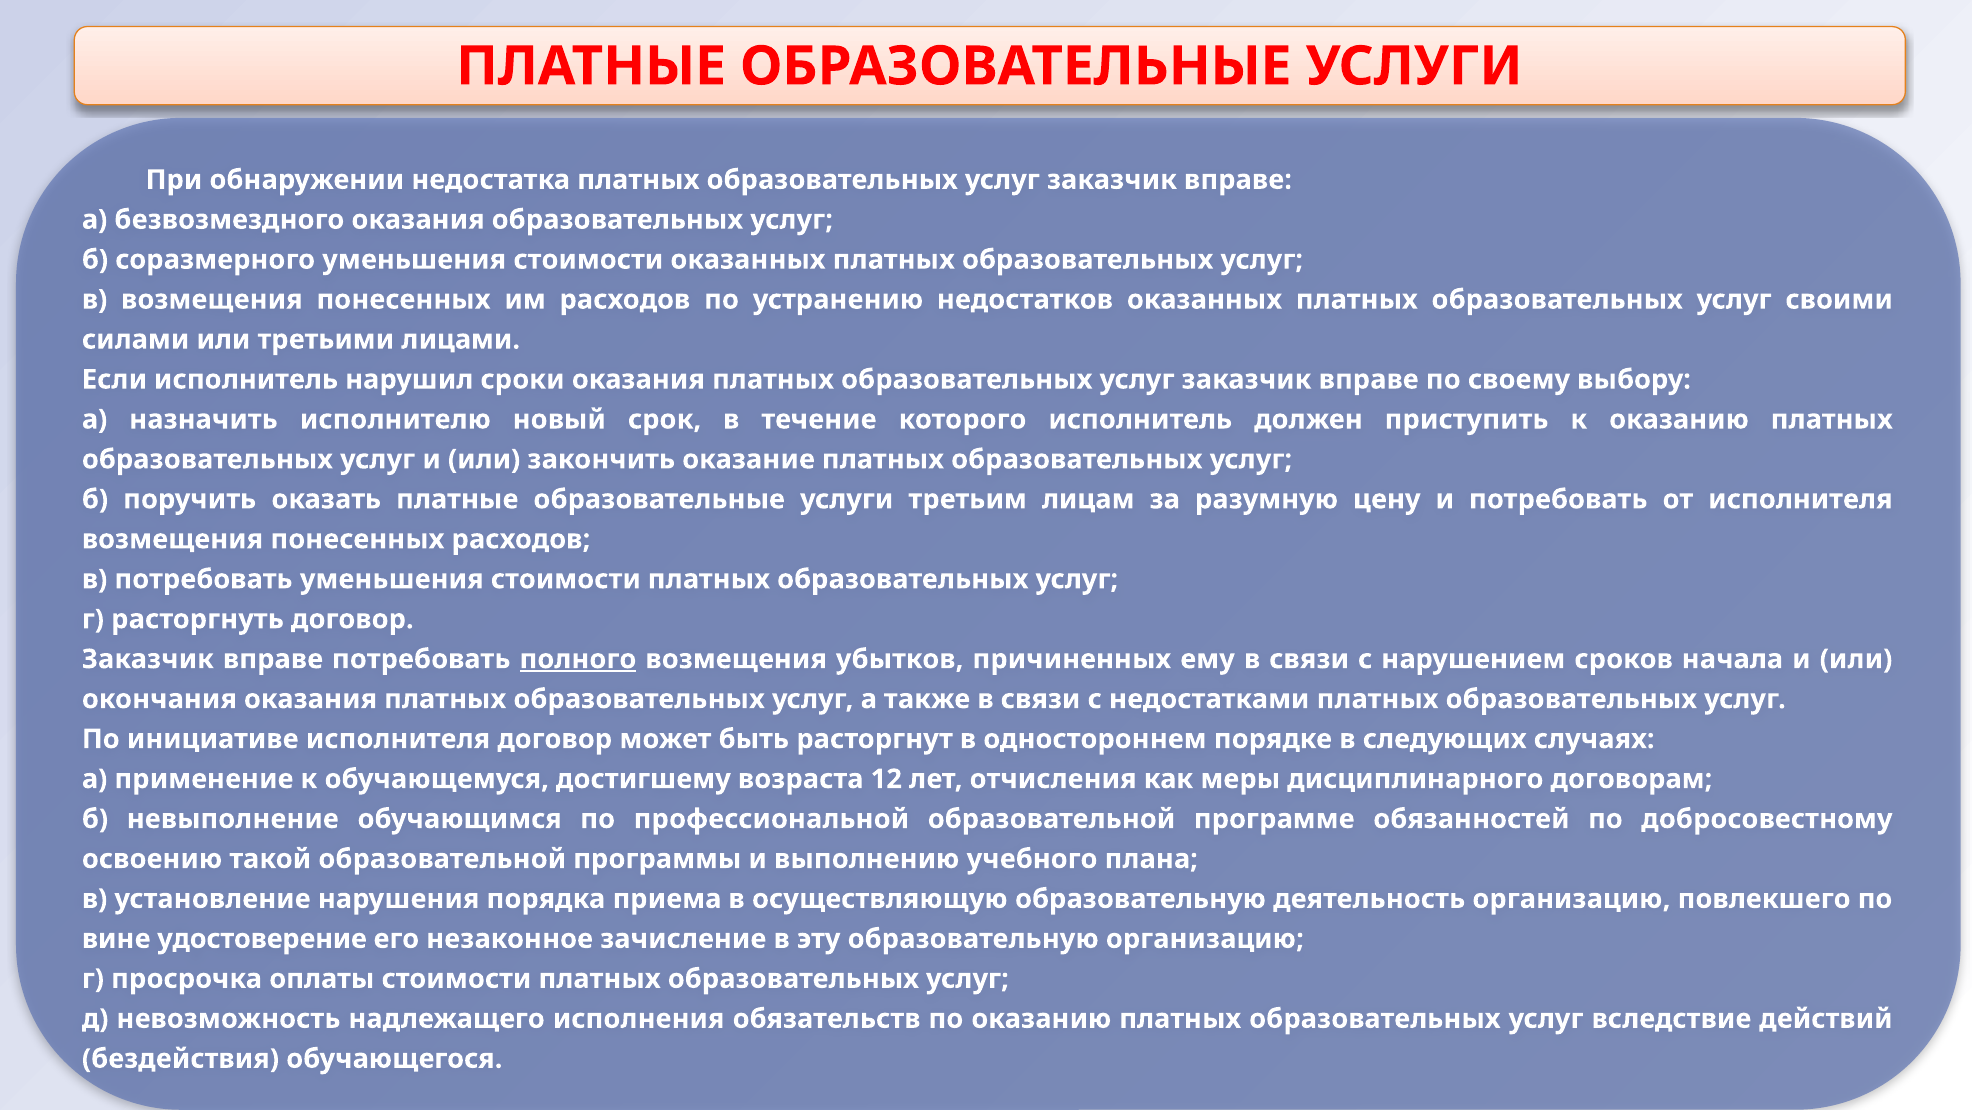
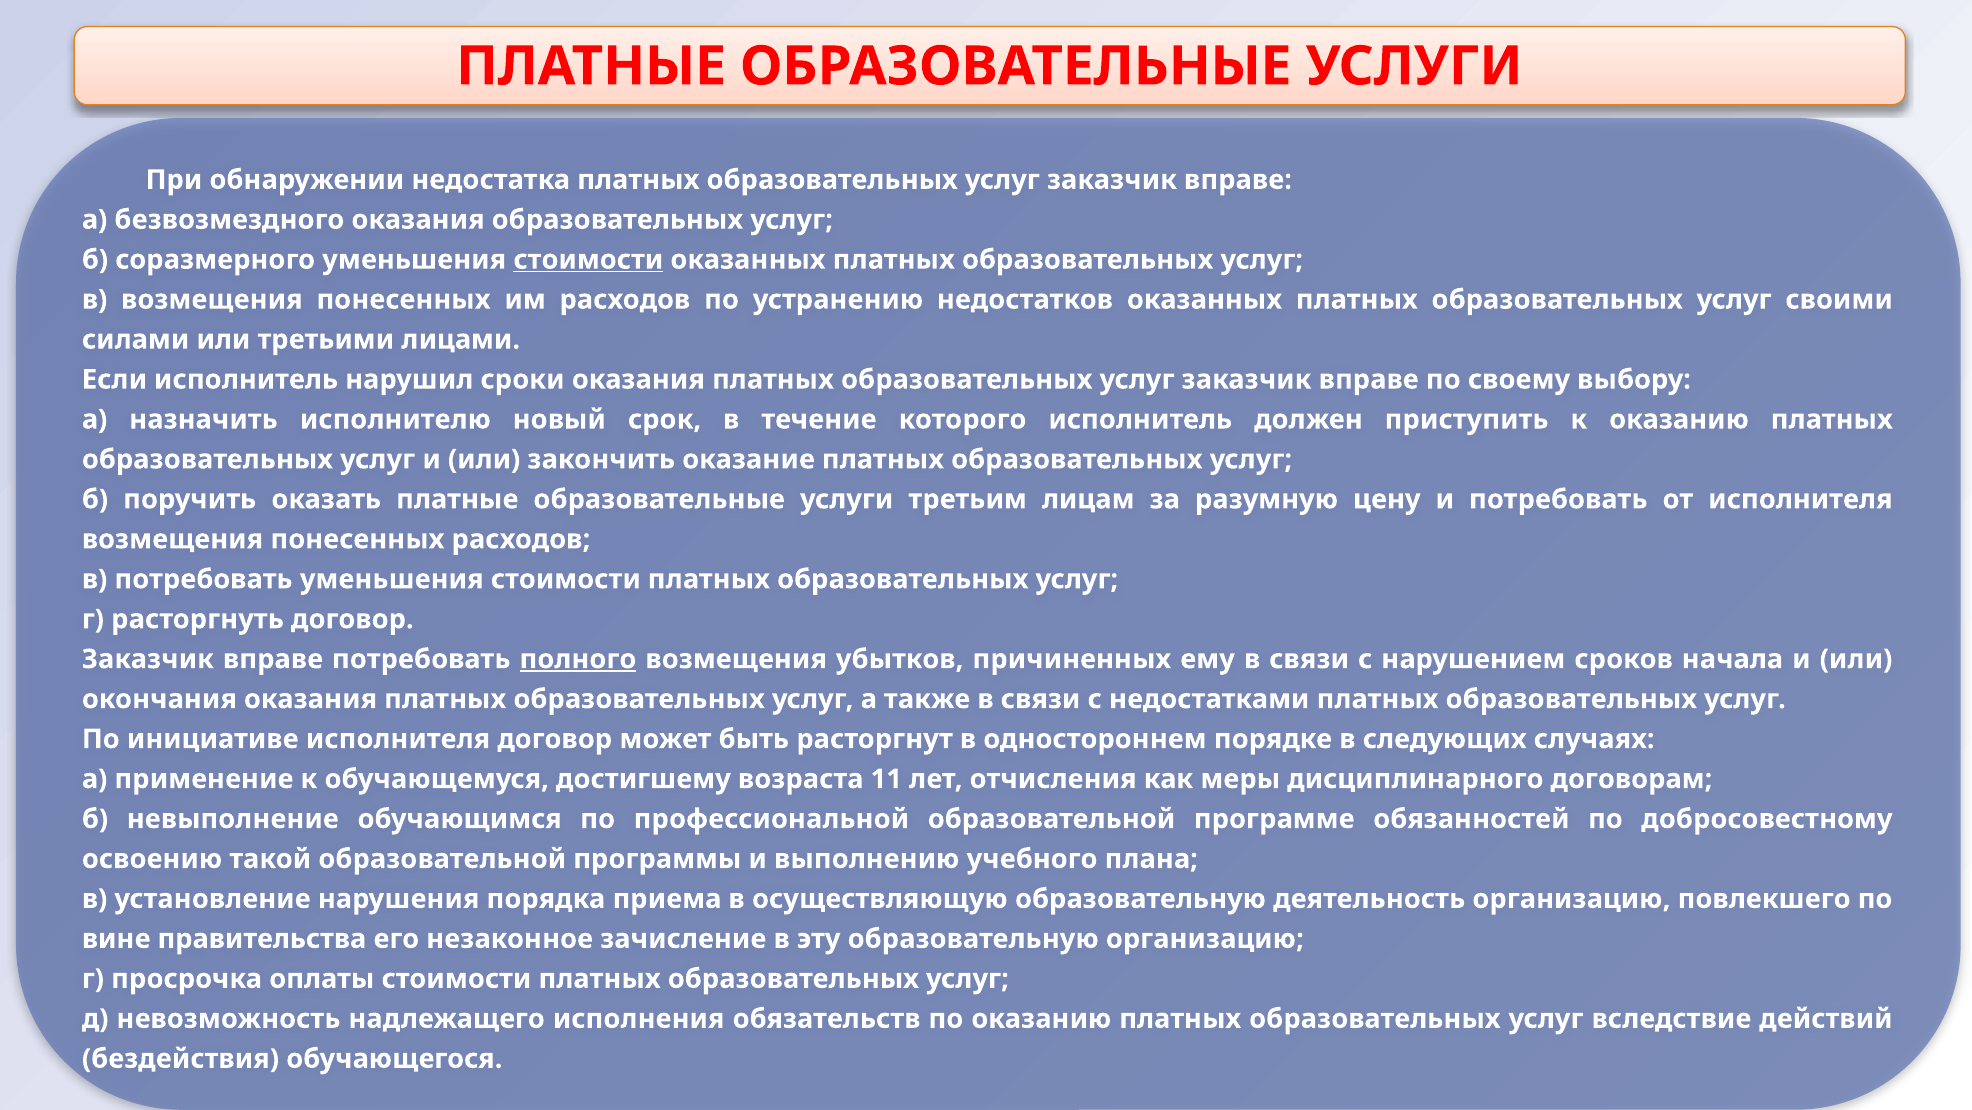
стоимости underline: none -> present (588, 260)
12: 12 -> 11 (886, 779)
удостоверение: удостоверение -> правительства (262, 938)
